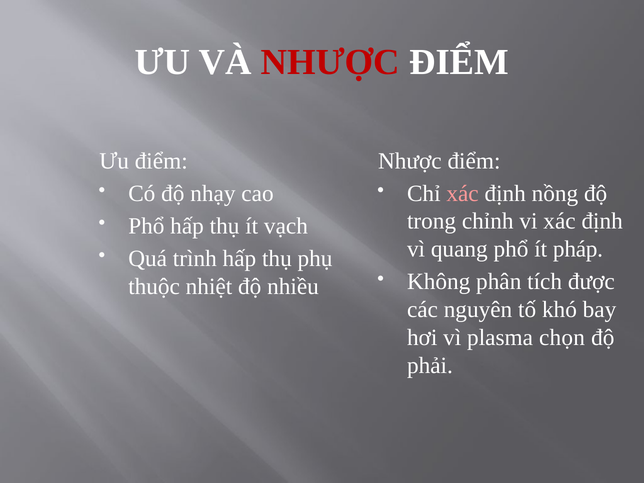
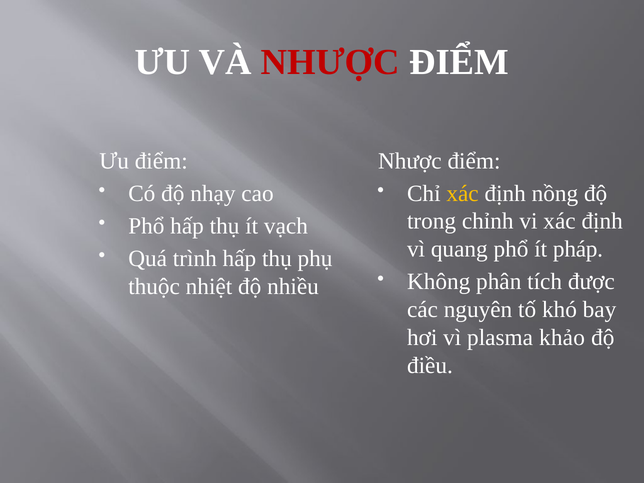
xác colour: pink -> yellow (463, 193)
chọn: chọn -> khảo (562, 337)
phải: phải -> điều (430, 365)
